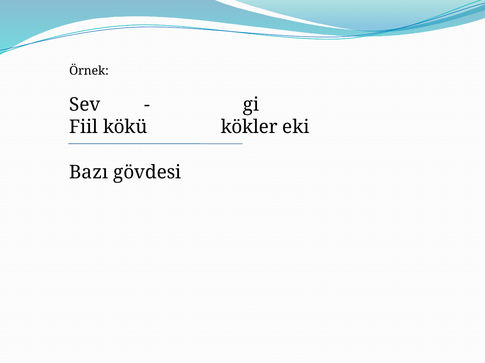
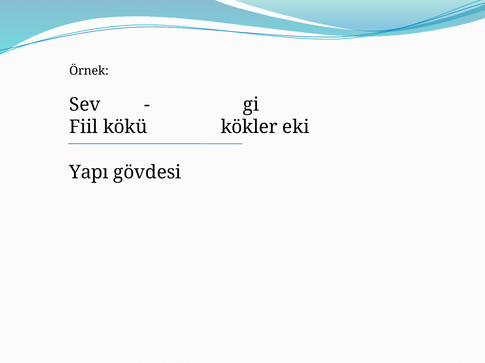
Bazı: Bazı -> Yapı (89, 173)
